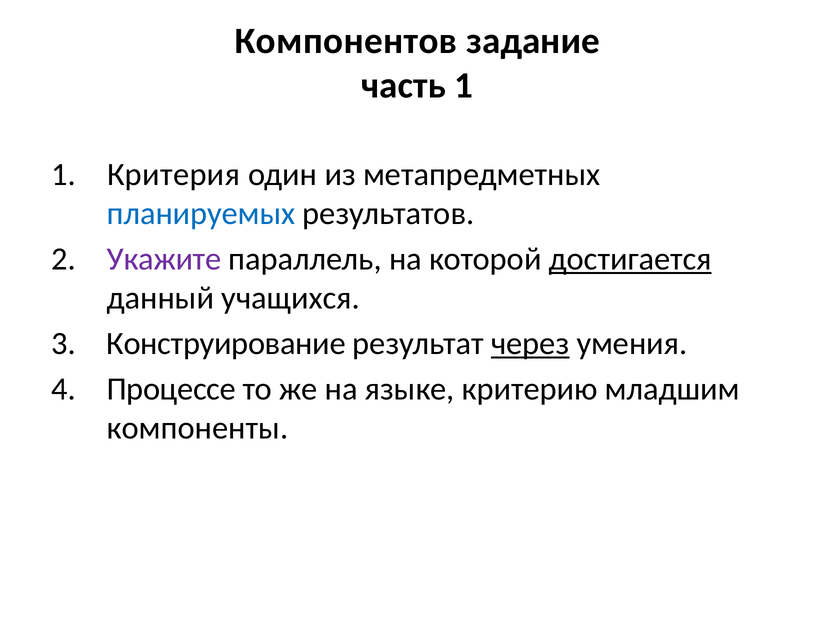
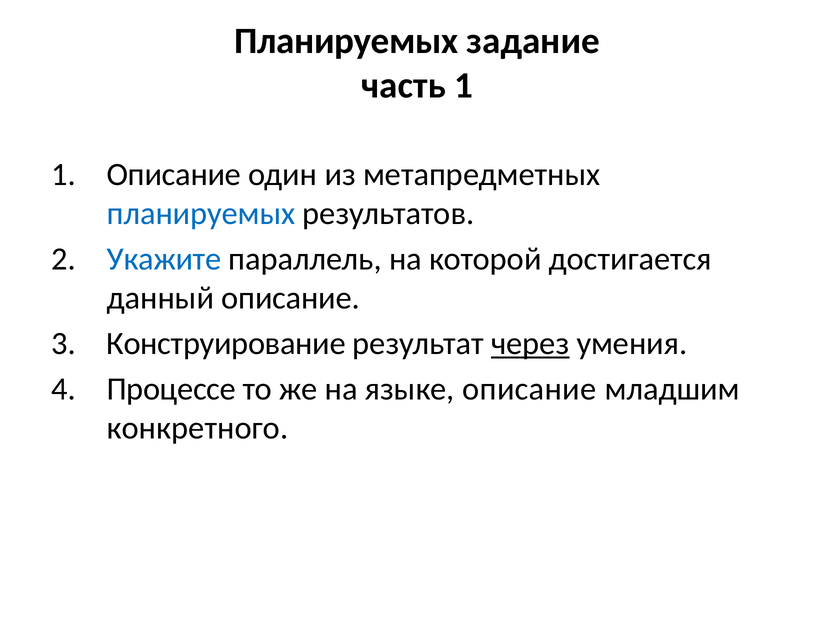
Компонентов: Компонентов -> Планируемых (346, 41)
1 Критерия: Критерия -> Описание (174, 175)
Укажите colour: purple -> blue (164, 259)
достигается underline: present -> none (630, 259)
данный учащихся: учащихся -> описание (291, 298)
языке критерию: критерию -> описание (529, 389)
компоненты: компоненты -> конкретного (197, 428)
